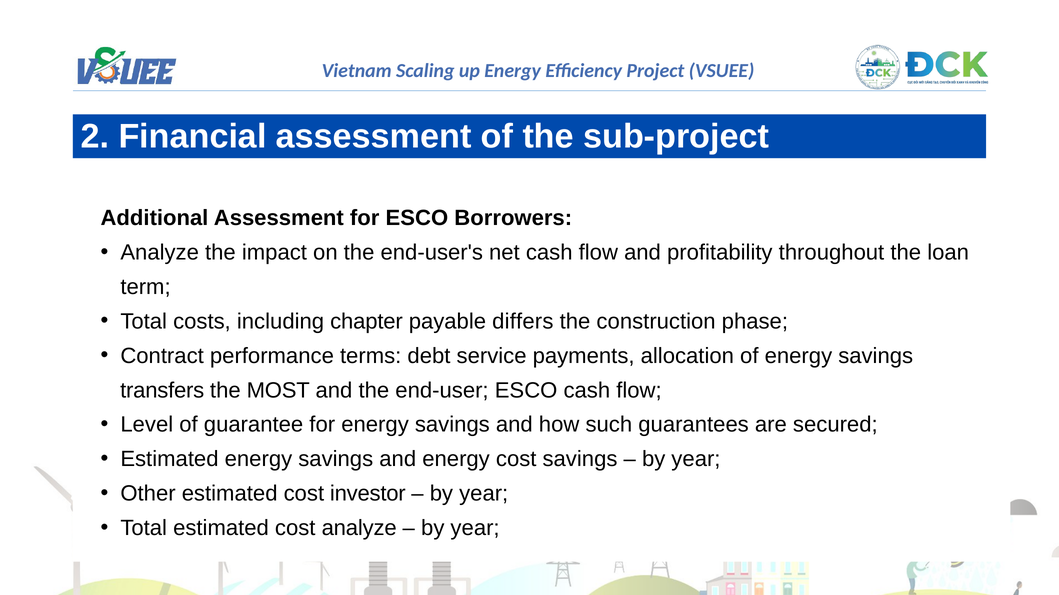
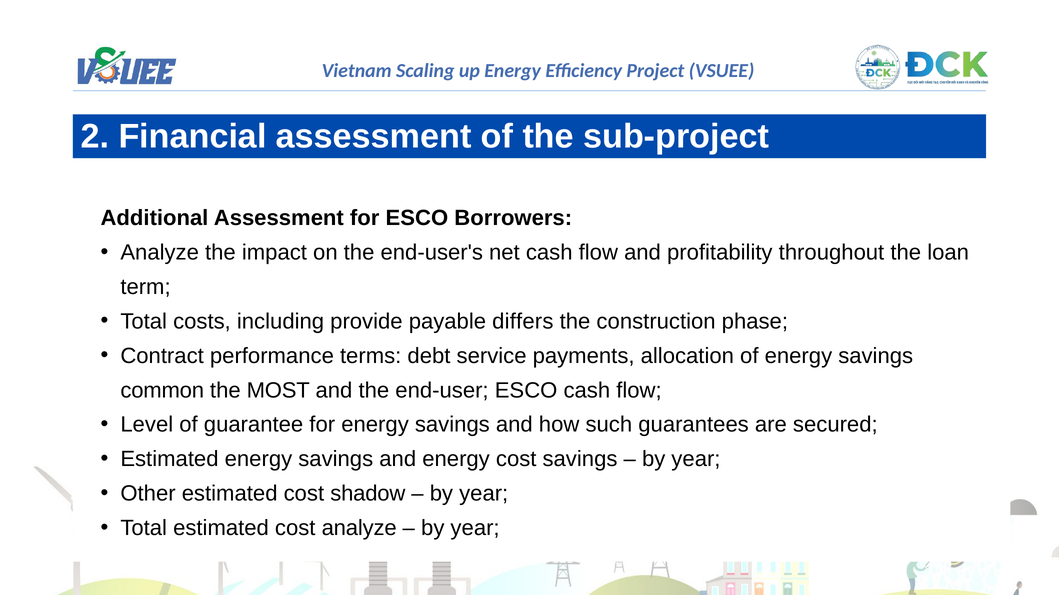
chapter: chapter -> provide (366, 322)
transfers: transfers -> common (162, 391)
investor: investor -> shadow (368, 494)
